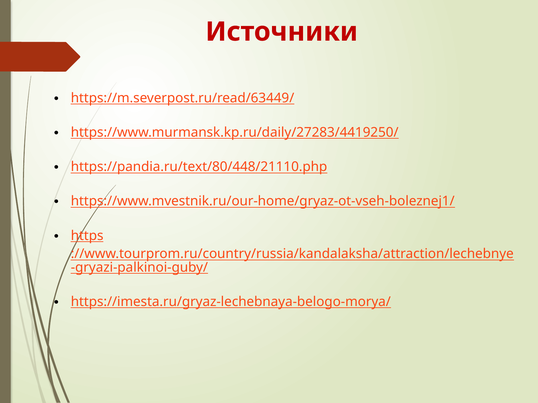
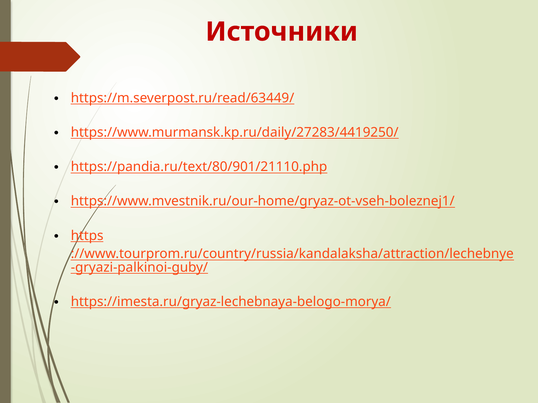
https://pandia.ru/text/80/448/21110.php: https://pandia.ru/text/80/448/21110.php -> https://pandia.ru/text/80/901/21110.php (199, 167)
